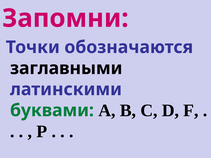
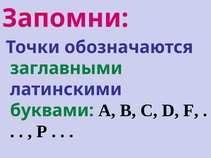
заглавными colour: black -> green (66, 68)
